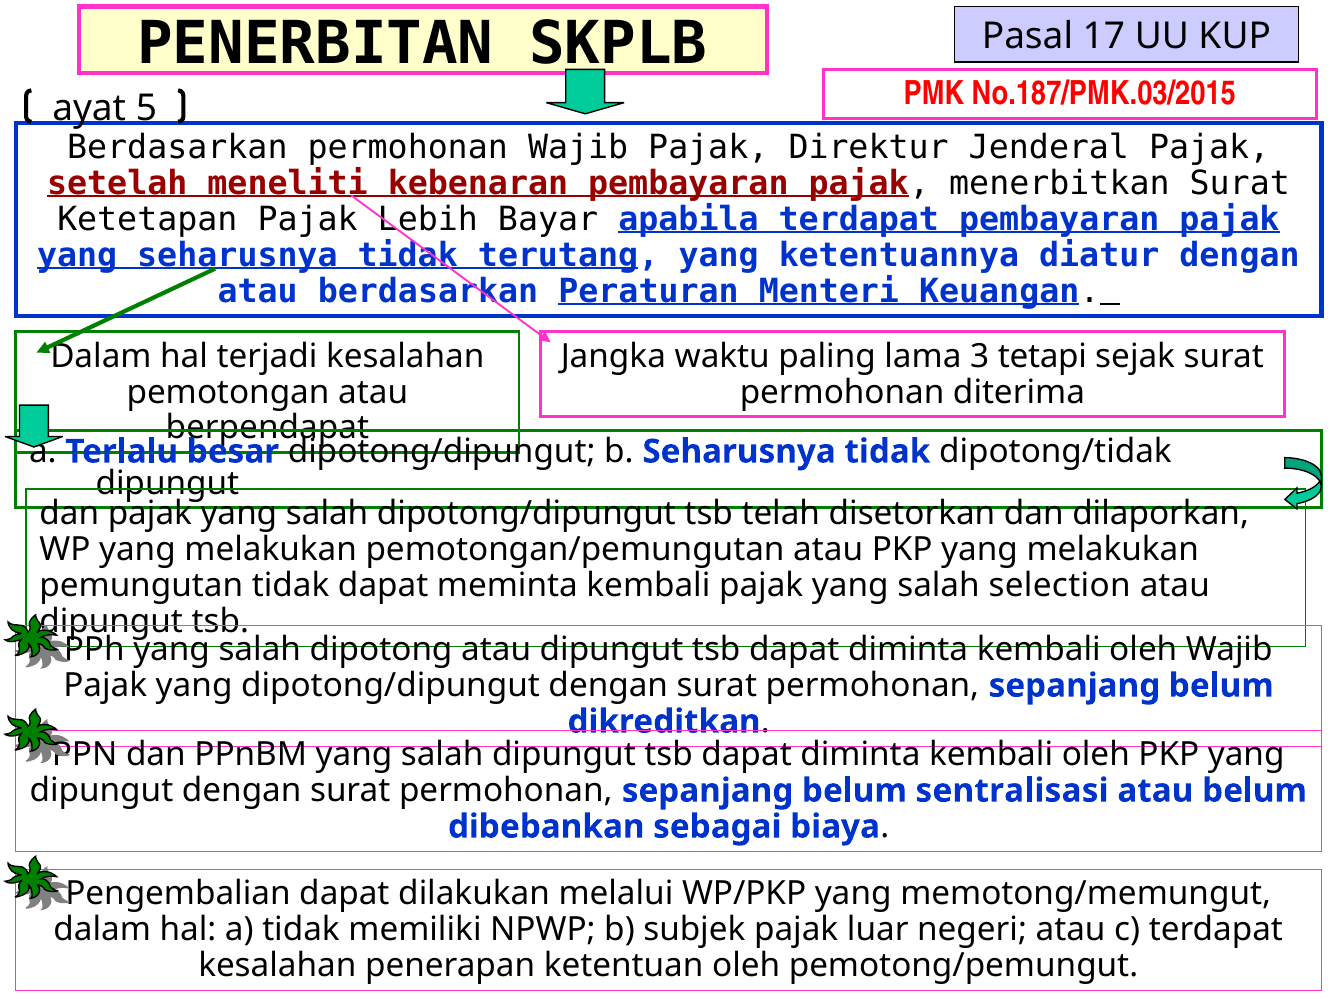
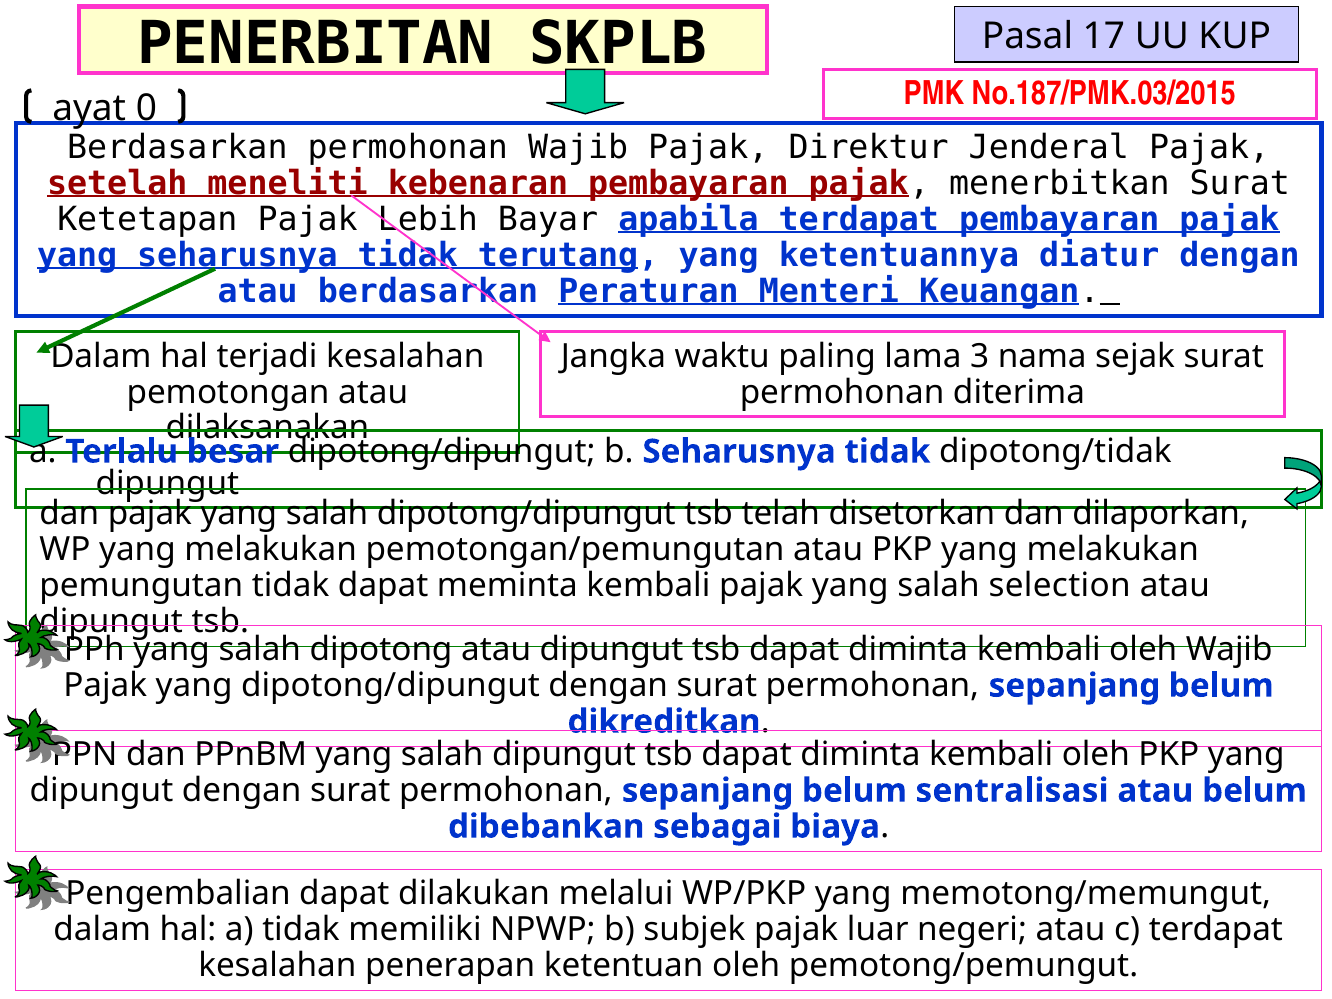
5: 5 -> 0 (146, 109)
tetapi: tetapi -> nama (1042, 356)
berpendapat: berpendapat -> dilaksanakan (267, 428)
